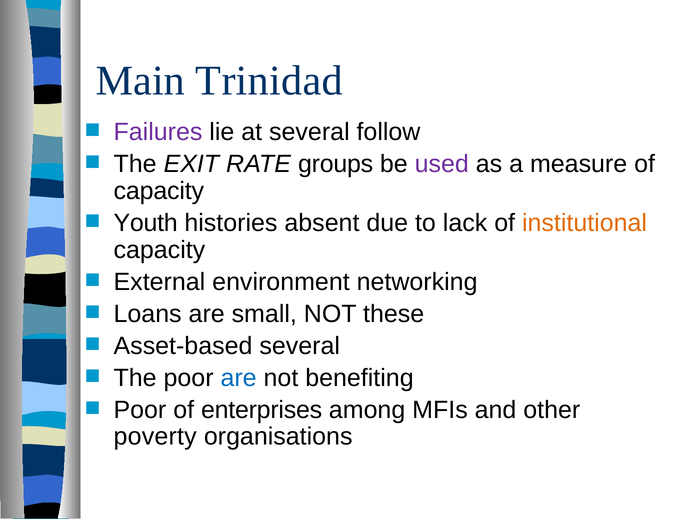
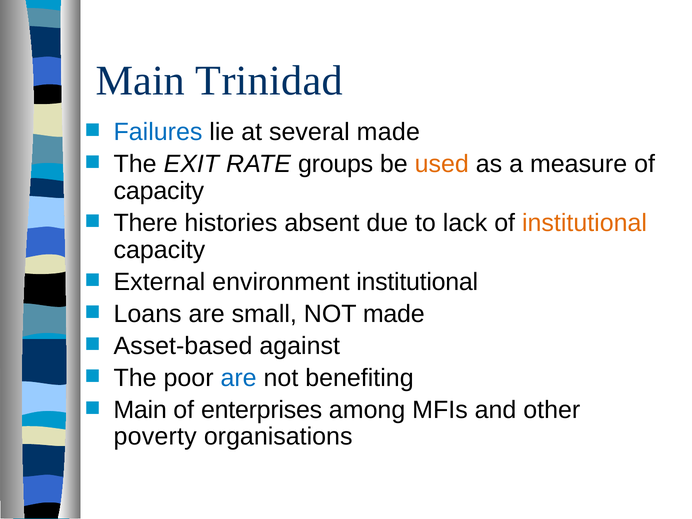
Failures colour: purple -> blue (158, 132)
several follow: follow -> made (388, 132)
used colour: purple -> orange (442, 164)
Youth: Youth -> There (146, 223)
environment networking: networking -> institutional (417, 282)
NOT these: these -> made (394, 314)
Asset-based several: several -> against (300, 346)
Poor: Poor -> Main (140, 410)
